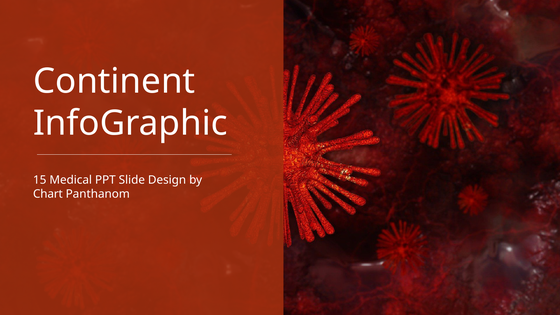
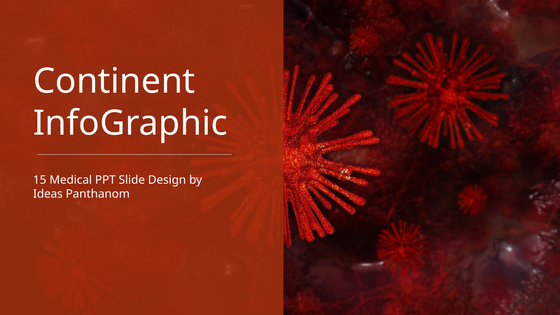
Chart: Chart -> Ideas (48, 194)
